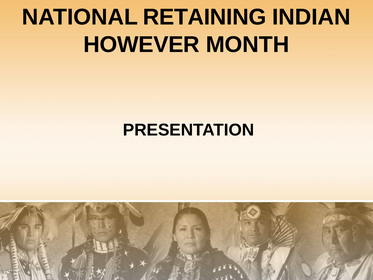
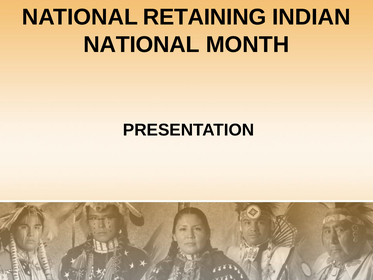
HOWEVER: HOWEVER -> NATIONAL (142, 44)
